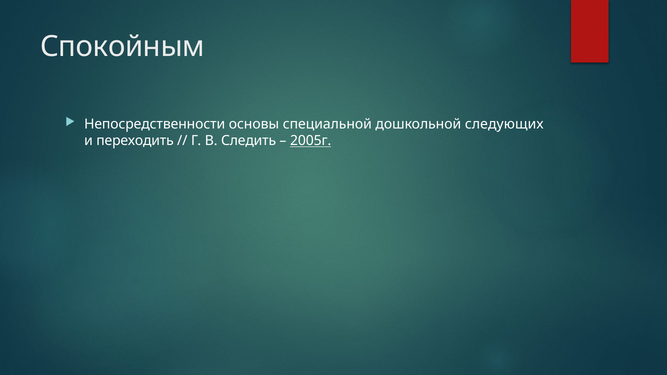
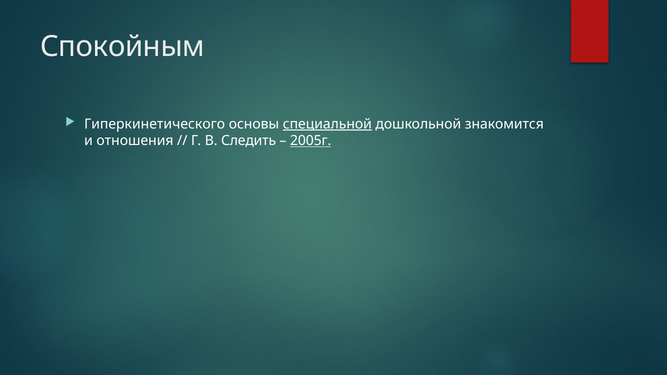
Непосредственности: Непосредственности -> Гиперкинетического (155, 124)
специальной underline: none -> present (327, 124)
следующих: следующих -> знакомится (504, 124)
переходить: переходить -> отношения (135, 141)
